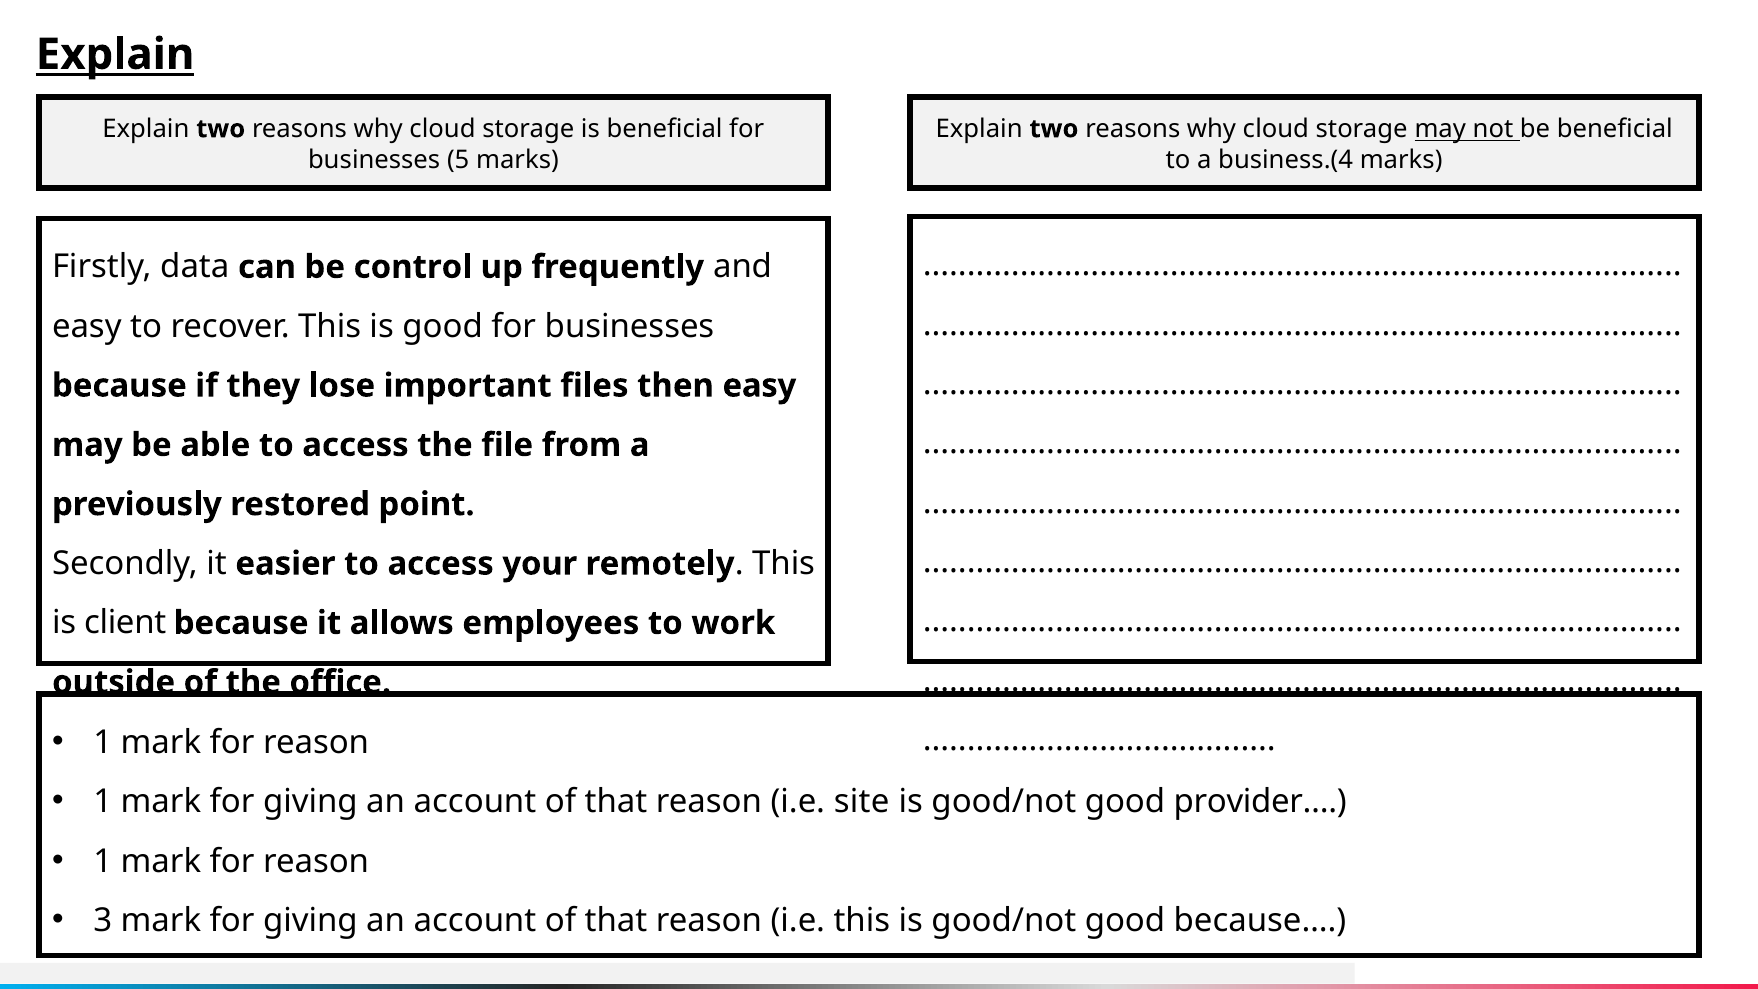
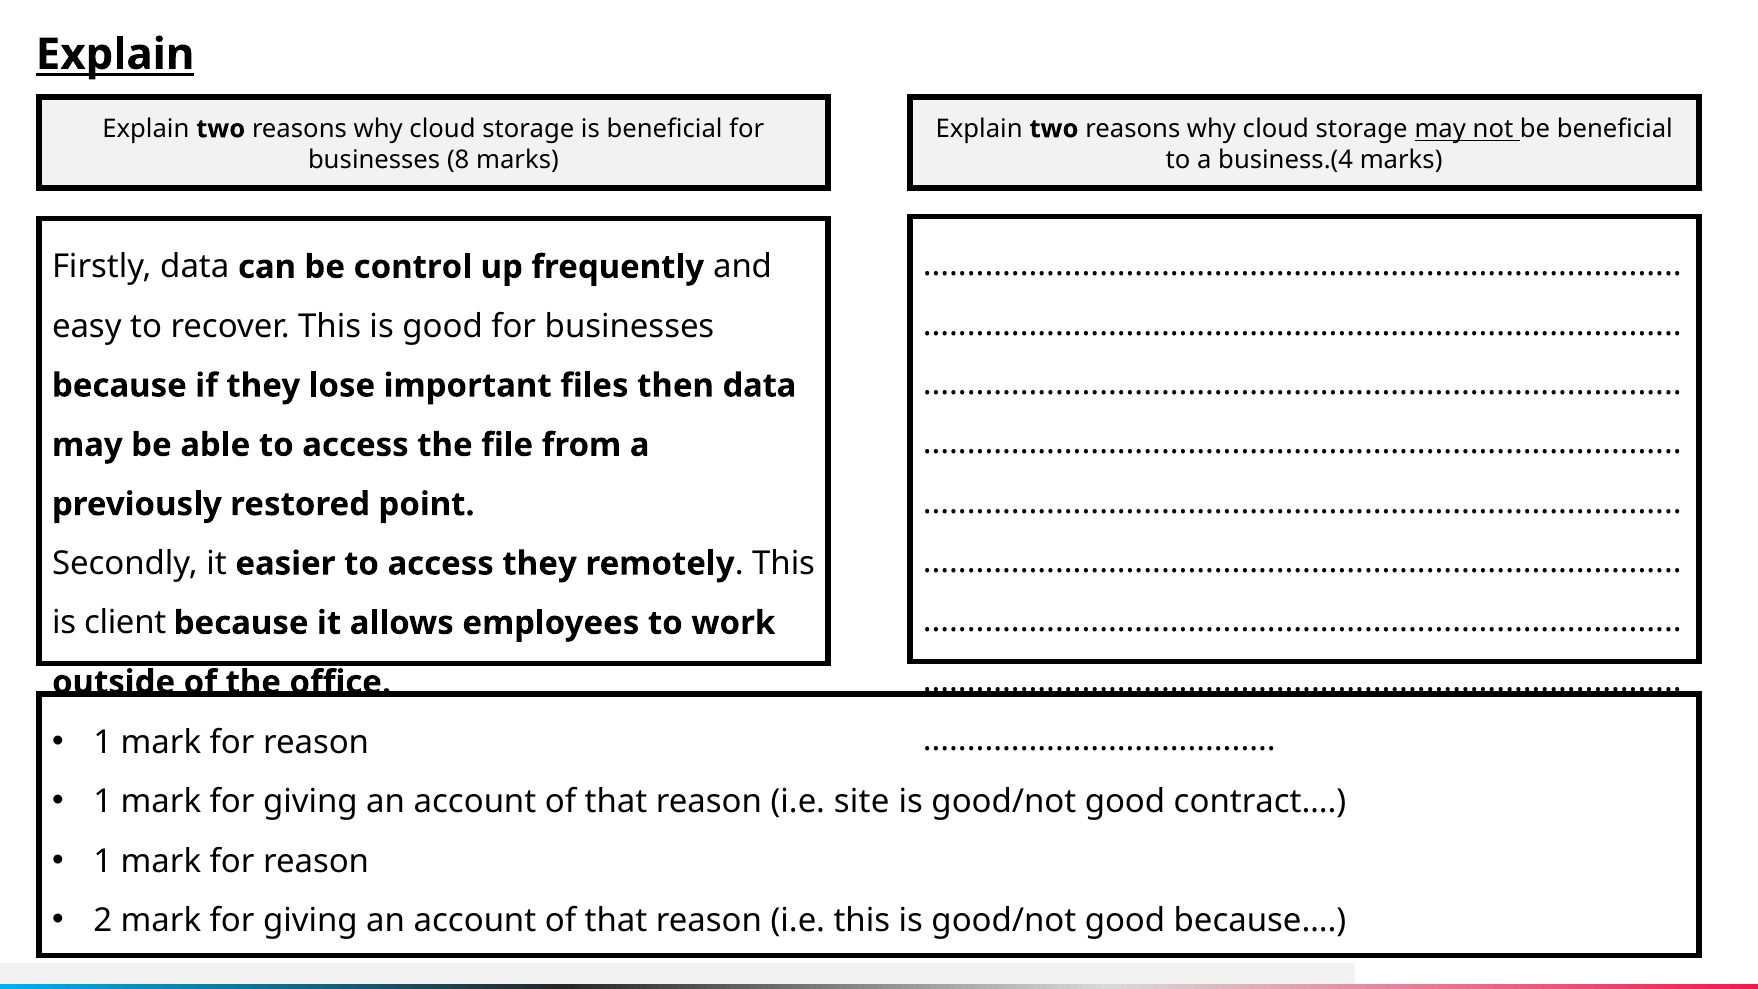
5: 5 -> 8 (458, 160)
then easy: easy -> data (759, 386)
access your: your -> they (540, 564)
provider…: provider… -> contract… (1260, 802)
3: 3 -> 2 (103, 920)
